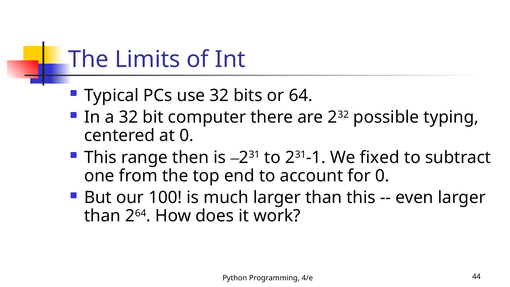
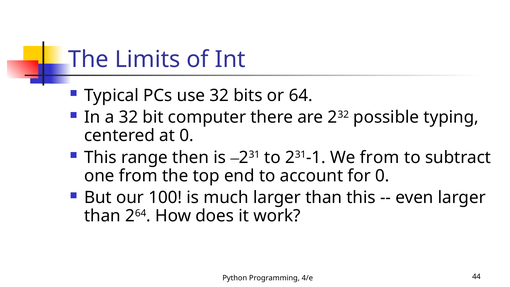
We fixed: fixed -> from (380, 157)
